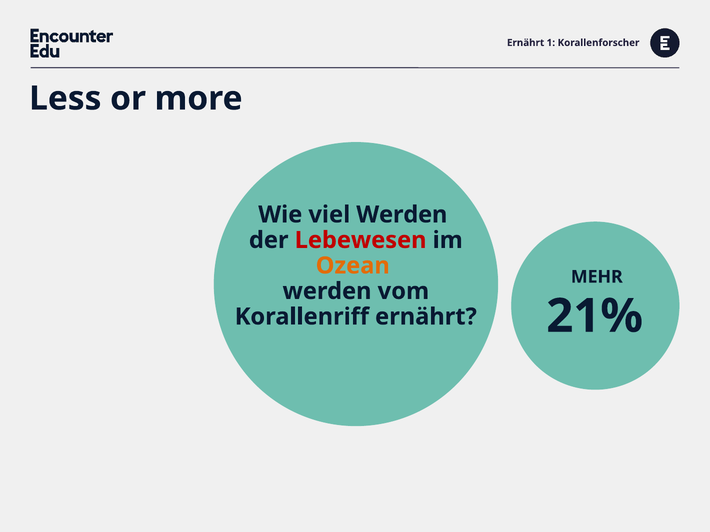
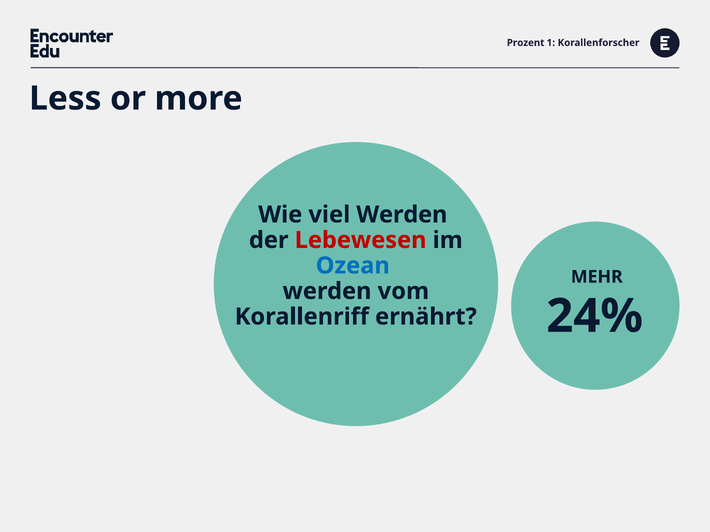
Ernährt: Ernährt -> Prozent (526, 43)
Ozean colour: orange -> blue (353, 266)
21%: 21% -> 24% (595, 317)
